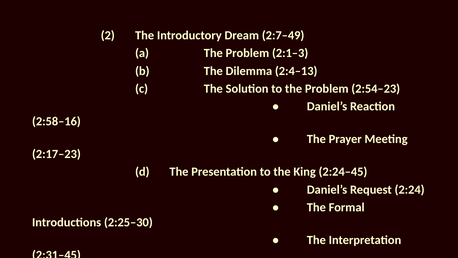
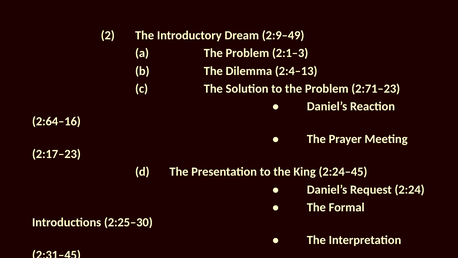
2:7–49: 2:7–49 -> 2:9–49 (283, 35)
2:54–23: 2:54–23 -> 2:71–23 (376, 89)
2:58–16: 2:58–16 -> 2:64–16 (56, 121)
